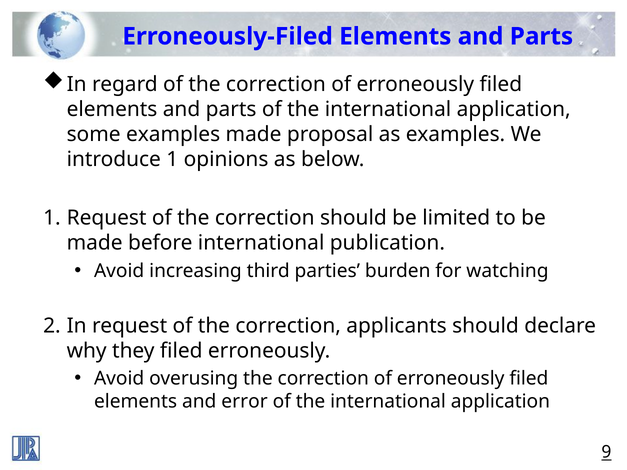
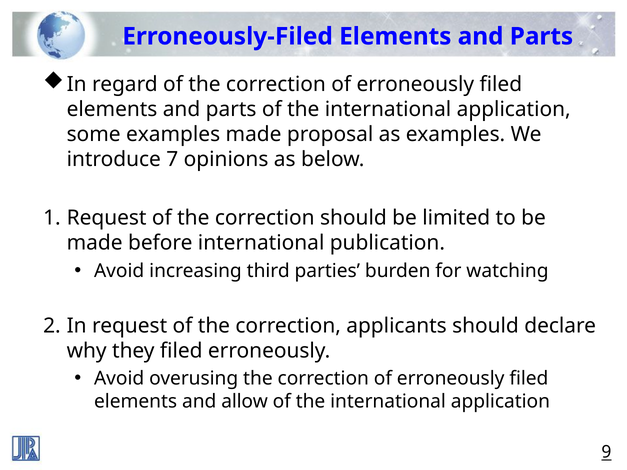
introduce 1: 1 -> 7 (172, 160)
error: error -> allow (245, 402)
